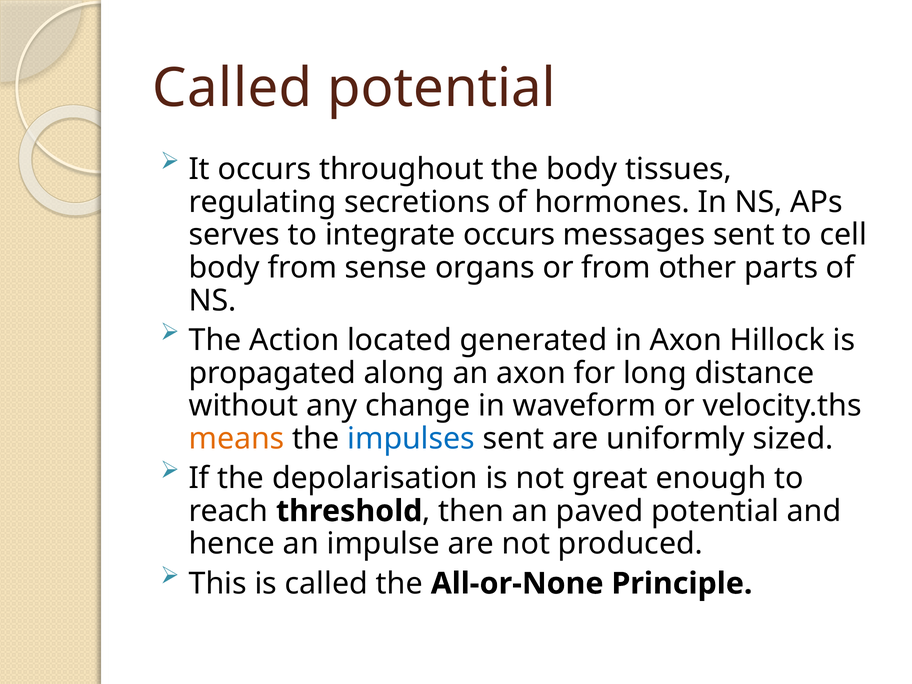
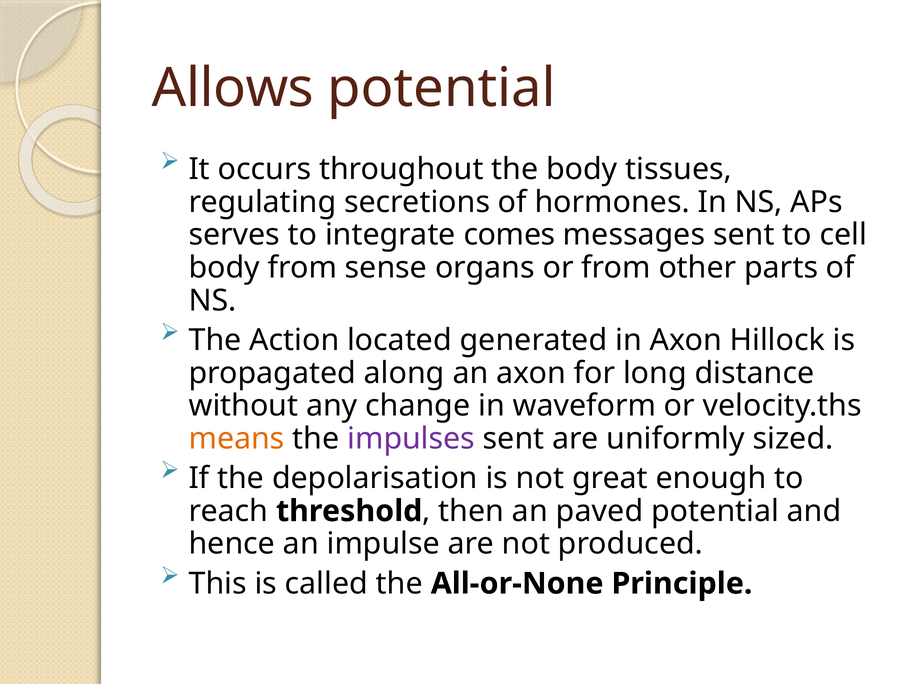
Called: Called -> Allows (233, 88)
integrate occurs: occurs -> comes (509, 235)
impulses colour: blue -> purple (411, 439)
